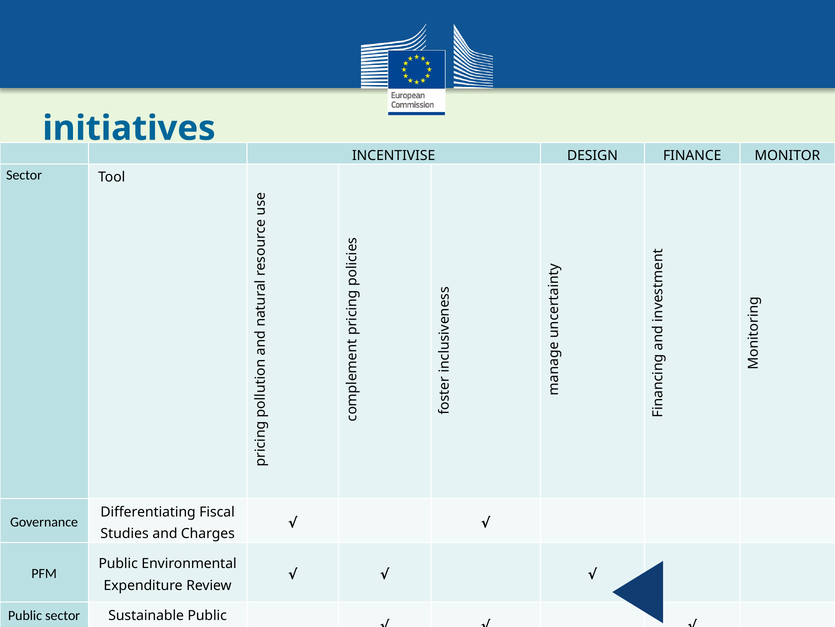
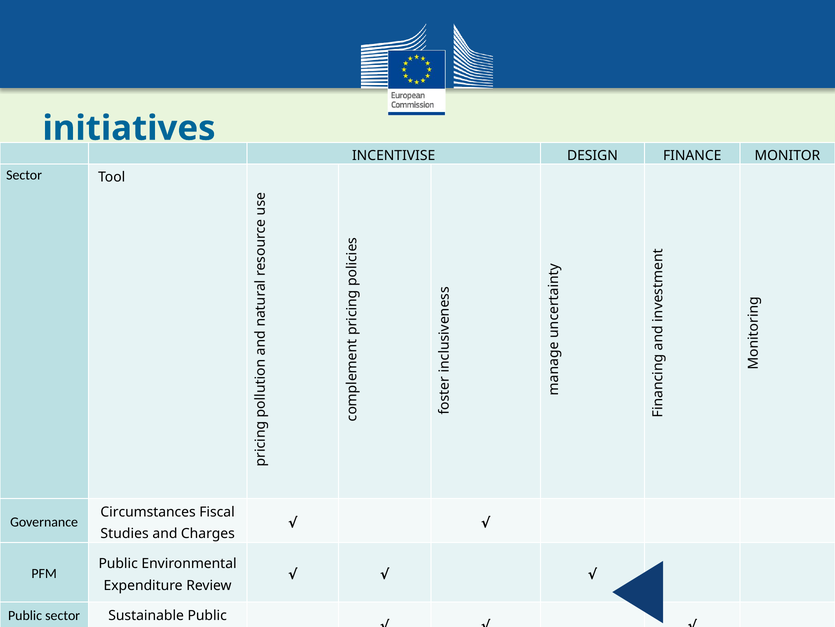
Differentiating: Differentiating -> Circumstances (148, 511)
